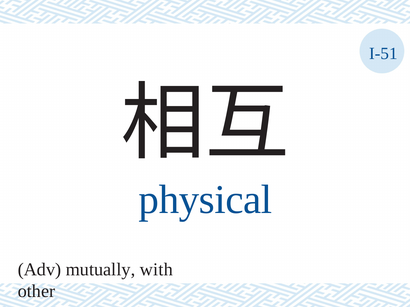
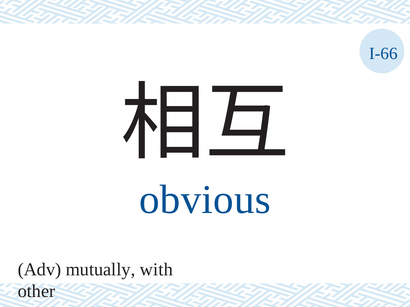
I-51: I-51 -> I-66 (383, 54)
physical: physical -> obvious (205, 200)
